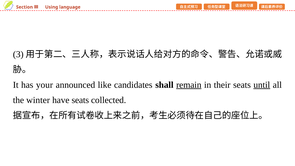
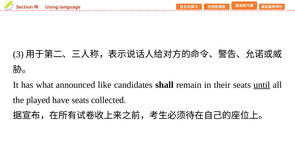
your: your -> what (45, 85)
remain underline: present -> none (189, 85)
winter: winter -> played (38, 100)
